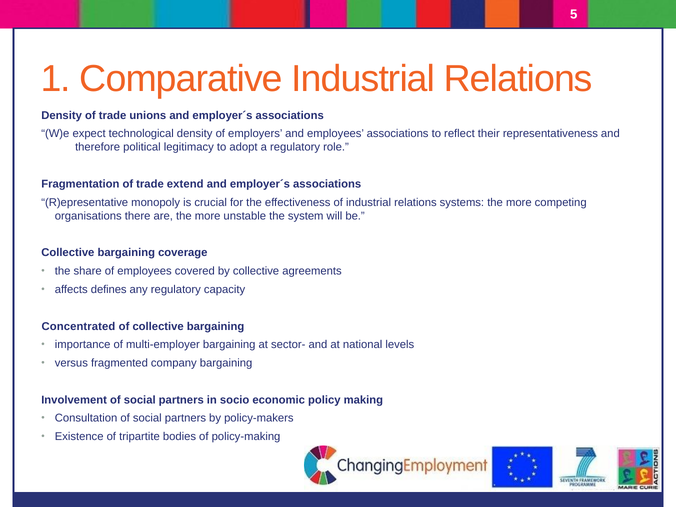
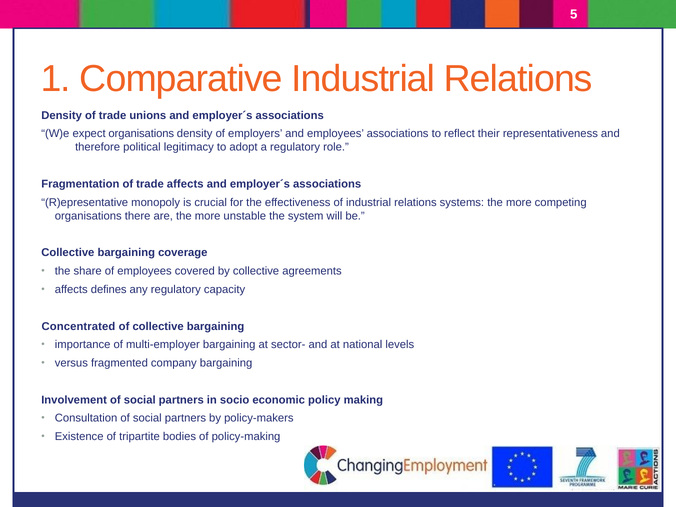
expect technological: technological -> organisations (141, 134)
trade extend: extend -> affects (185, 184)
